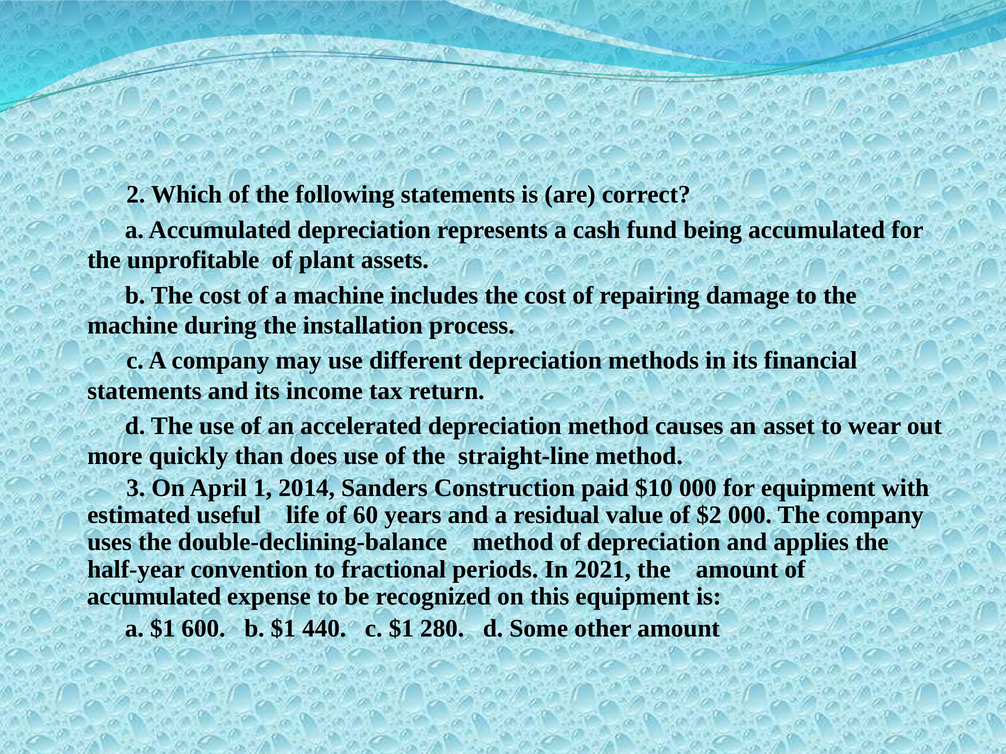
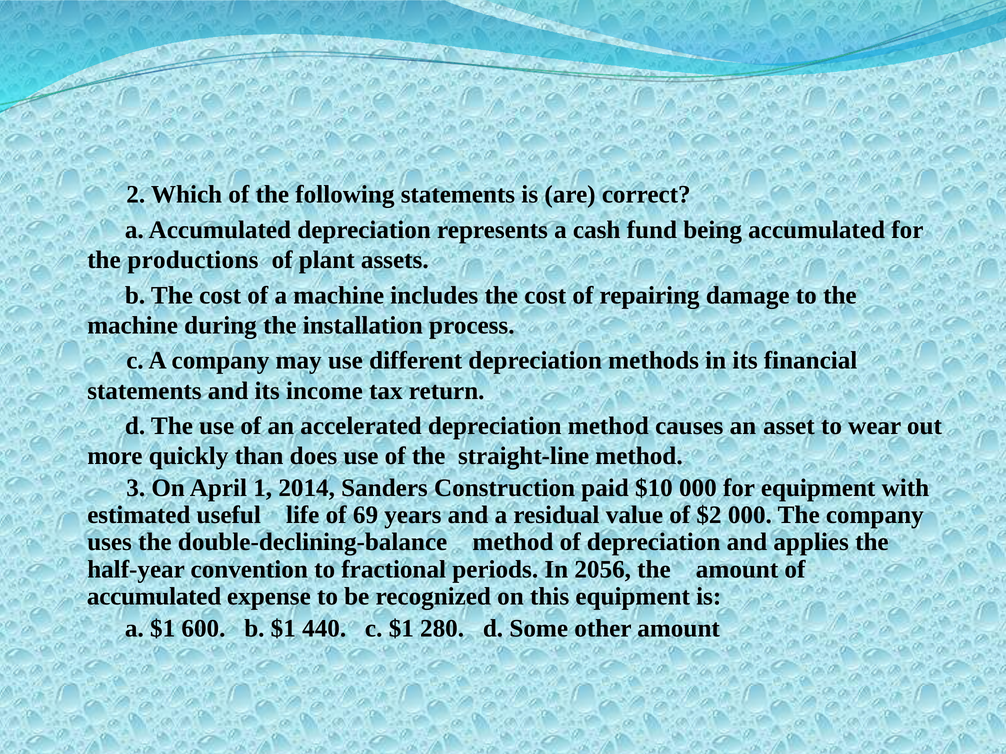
unprofitable: unprofitable -> productions (193, 260)
60: 60 -> 69 (366, 515)
2021: 2021 -> 2056 (603, 570)
